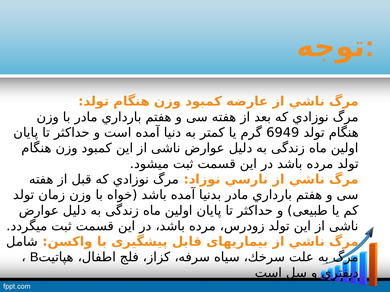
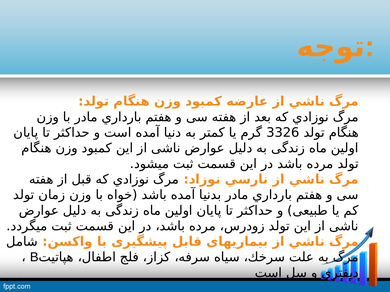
6949: 6949 -> 3326 (283, 133)
